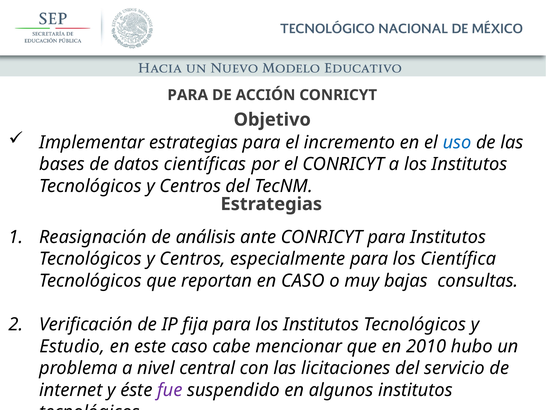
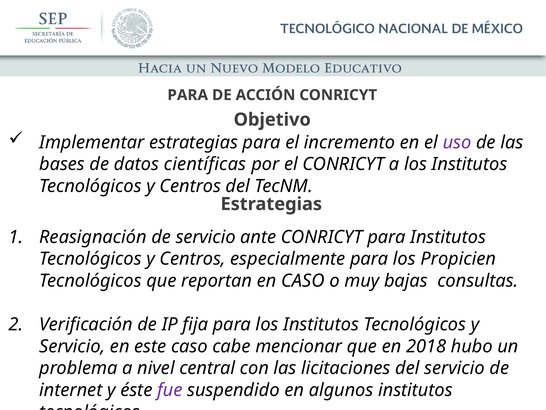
uso colour: blue -> purple (457, 142)
de análisis: análisis -> servicio (206, 237)
Científica: Científica -> Propicien (458, 259)
Estudio: Estudio -> Servicio (72, 346)
2010: 2010 -> 2018 (426, 346)
